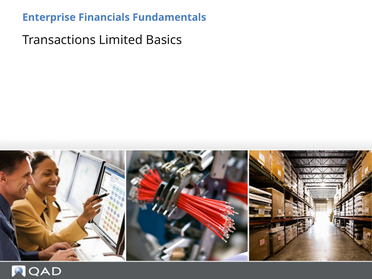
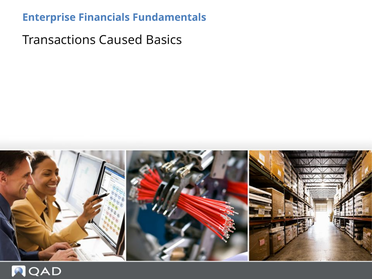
Limited: Limited -> Caused (121, 40)
